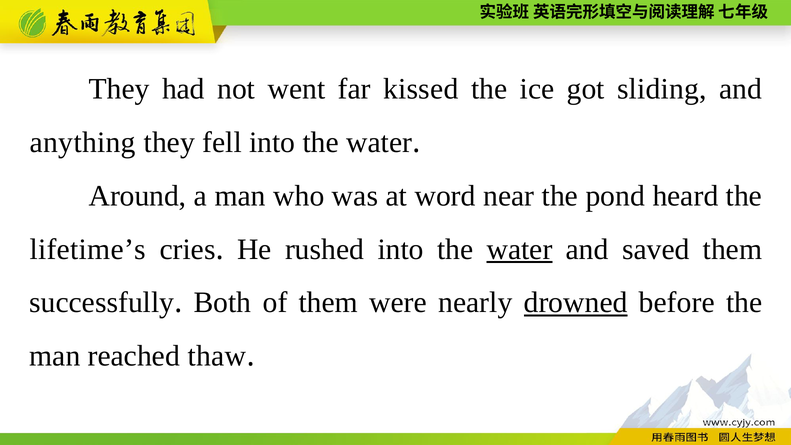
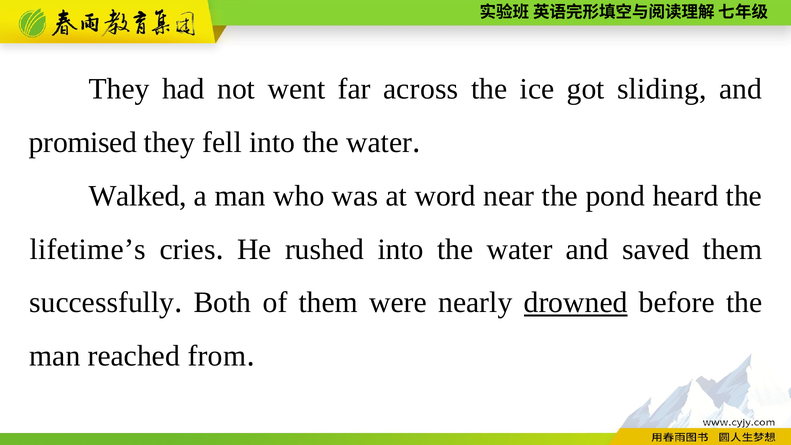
kissed: kissed -> across (421, 89)
anything: anything -> promised (83, 142)
Around: Around -> Walked (138, 196)
water underline: present -> none (520, 249)
thaw: thaw -> from (217, 356)
